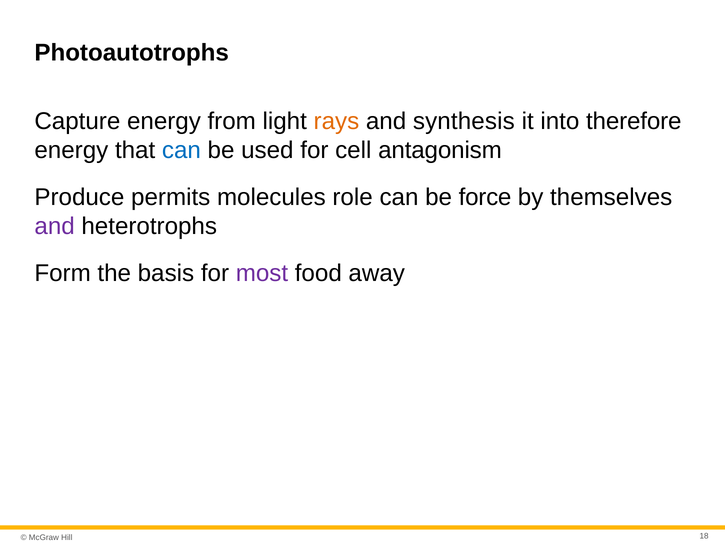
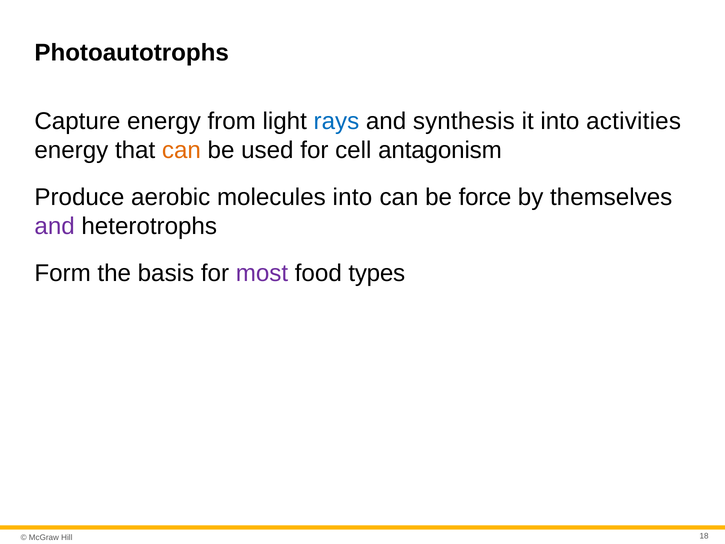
rays colour: orange -> blue (336, 121)
therefore: therefore -> activities (634, 121)
can colour: blue -> orange (181, 150)
permits: permits -> aerobic (171, 197)
molecules role: role -> into (352, 197)
away: away -> types (377, 273)
